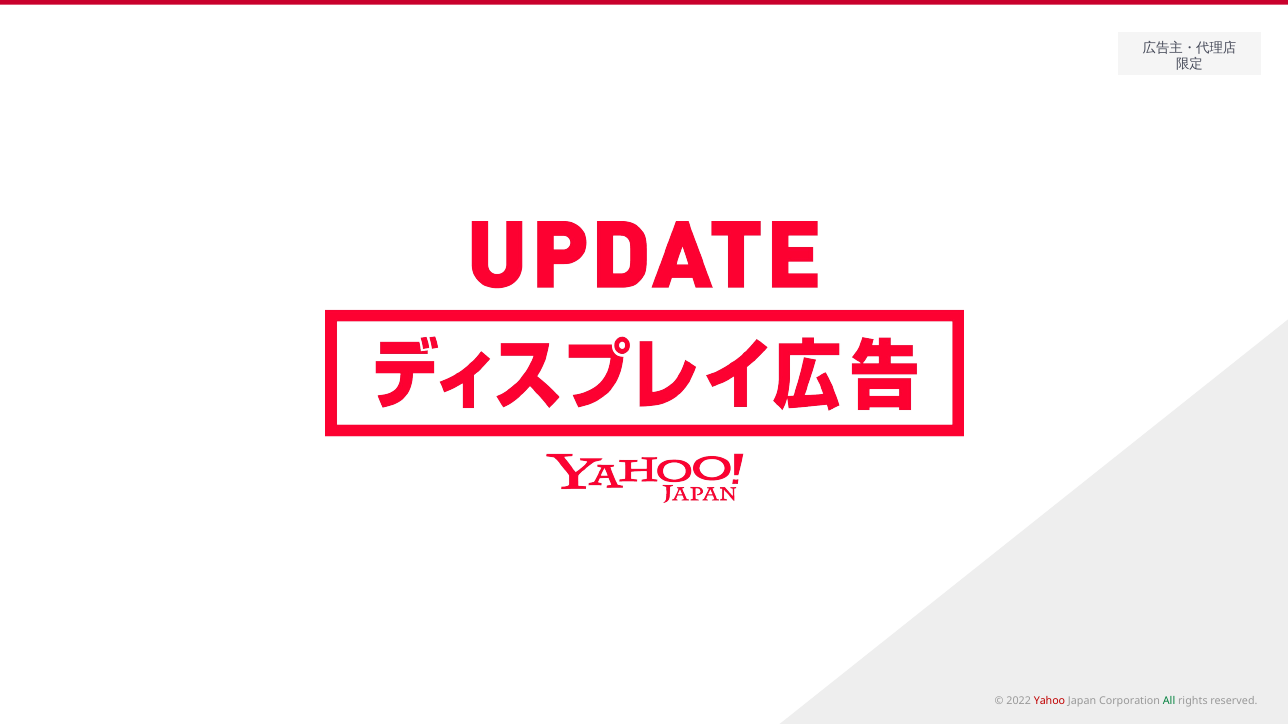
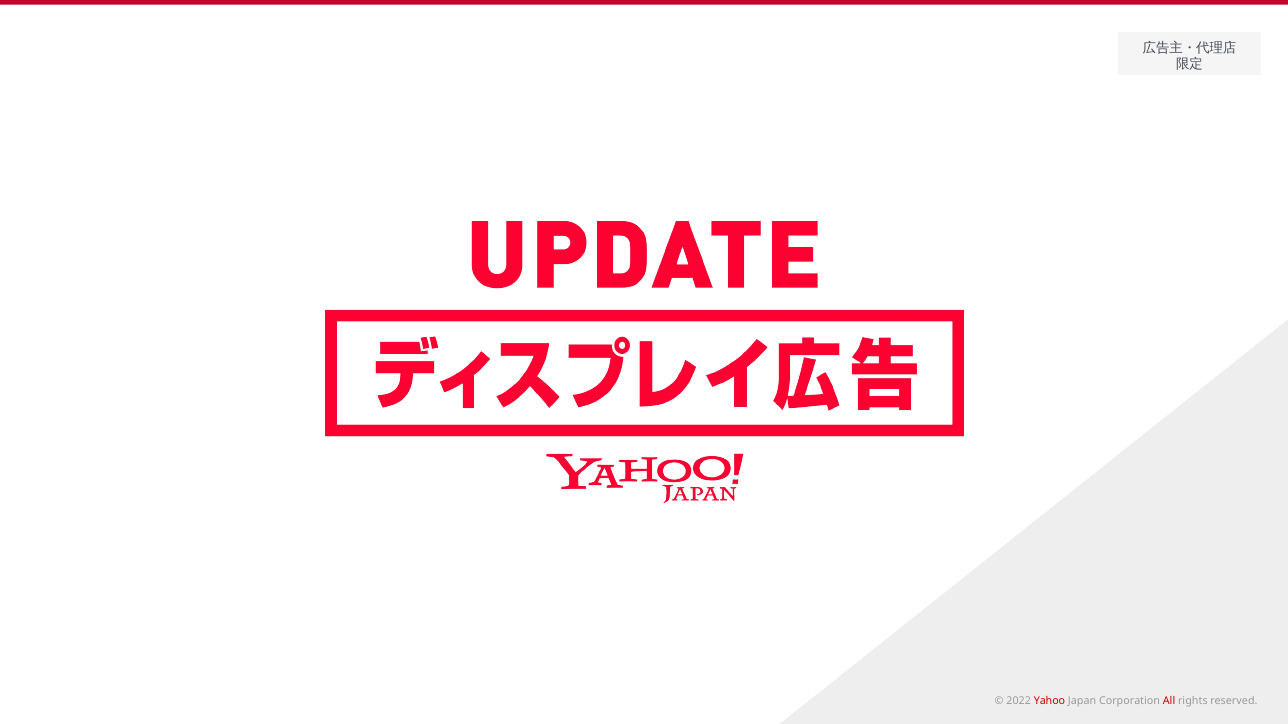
All colour: green -> red (1169, 701)
